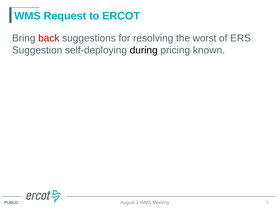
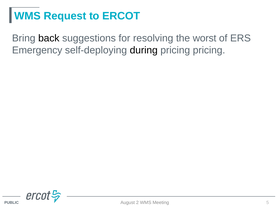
back colour: red -> black (49, 38)
Suggestion: Suggestion -> Emergency (37, 50)
pricing known: known -> pricing (209, 50)
